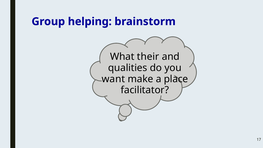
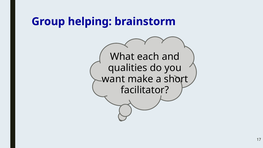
their: their -> each (148, 57)
place: place -> short (176, 79)
